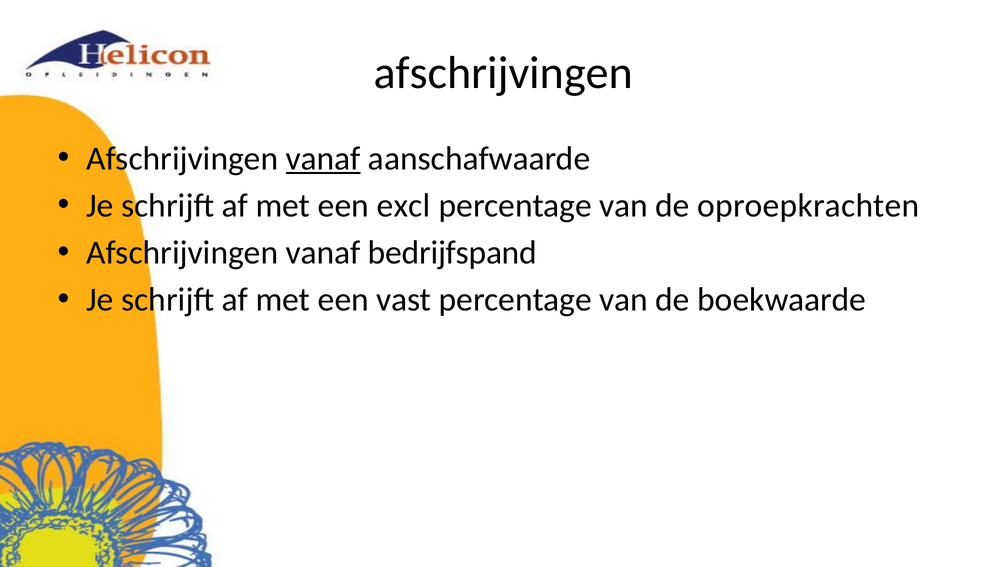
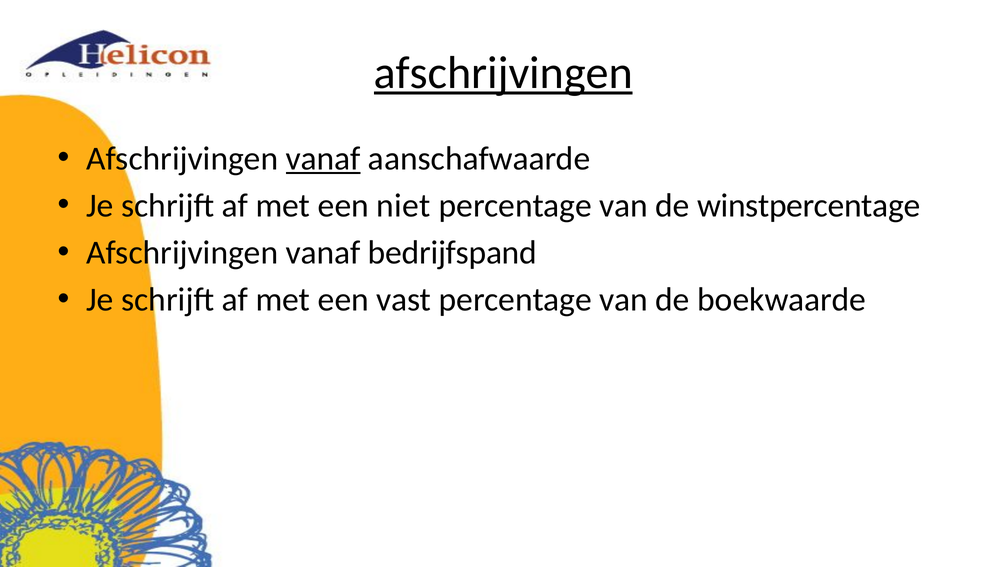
afschrijvingen underline: none -> present (503, 73)
excl: excl -> niet (404, 205)
oproepkrachten: oproepkrachten -> winstpercentage (809, 205)
